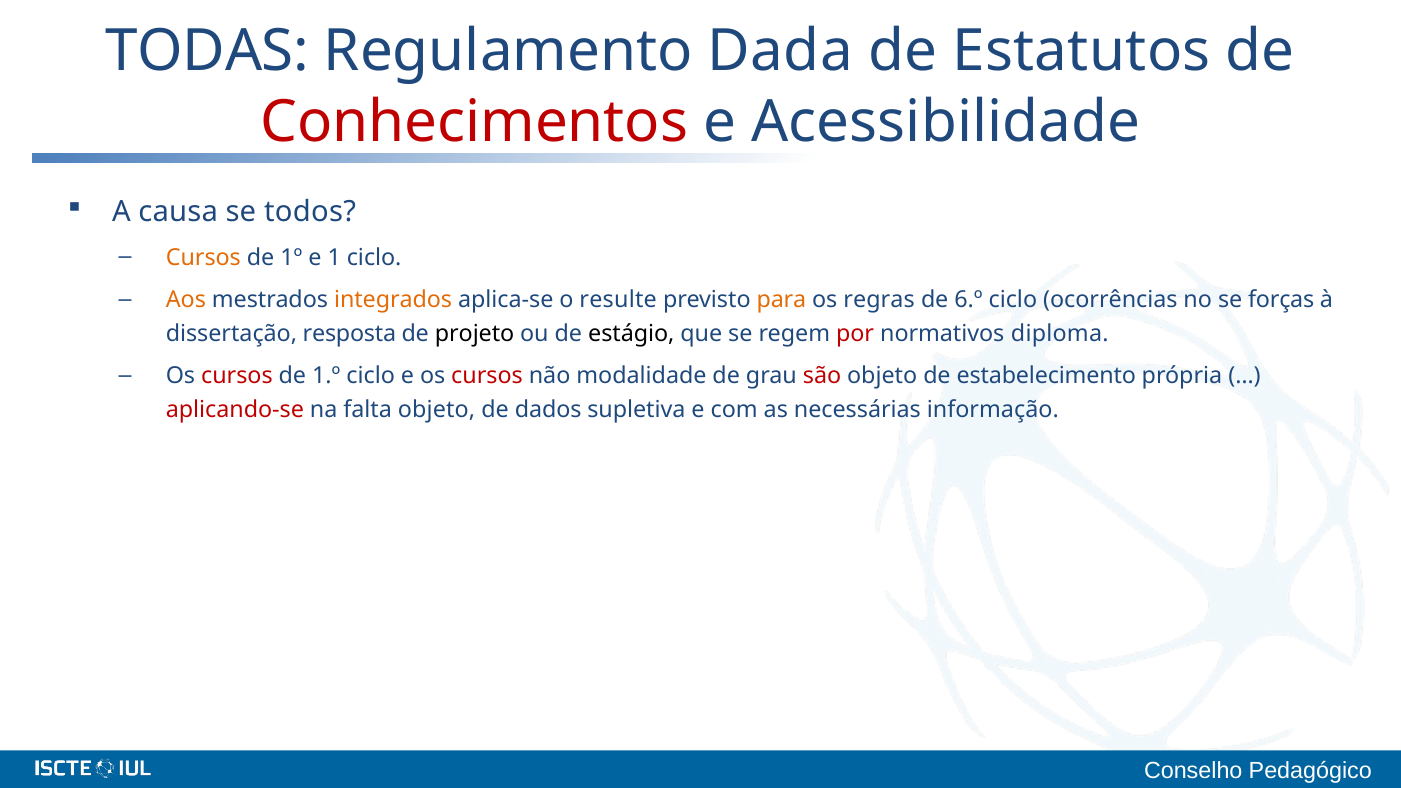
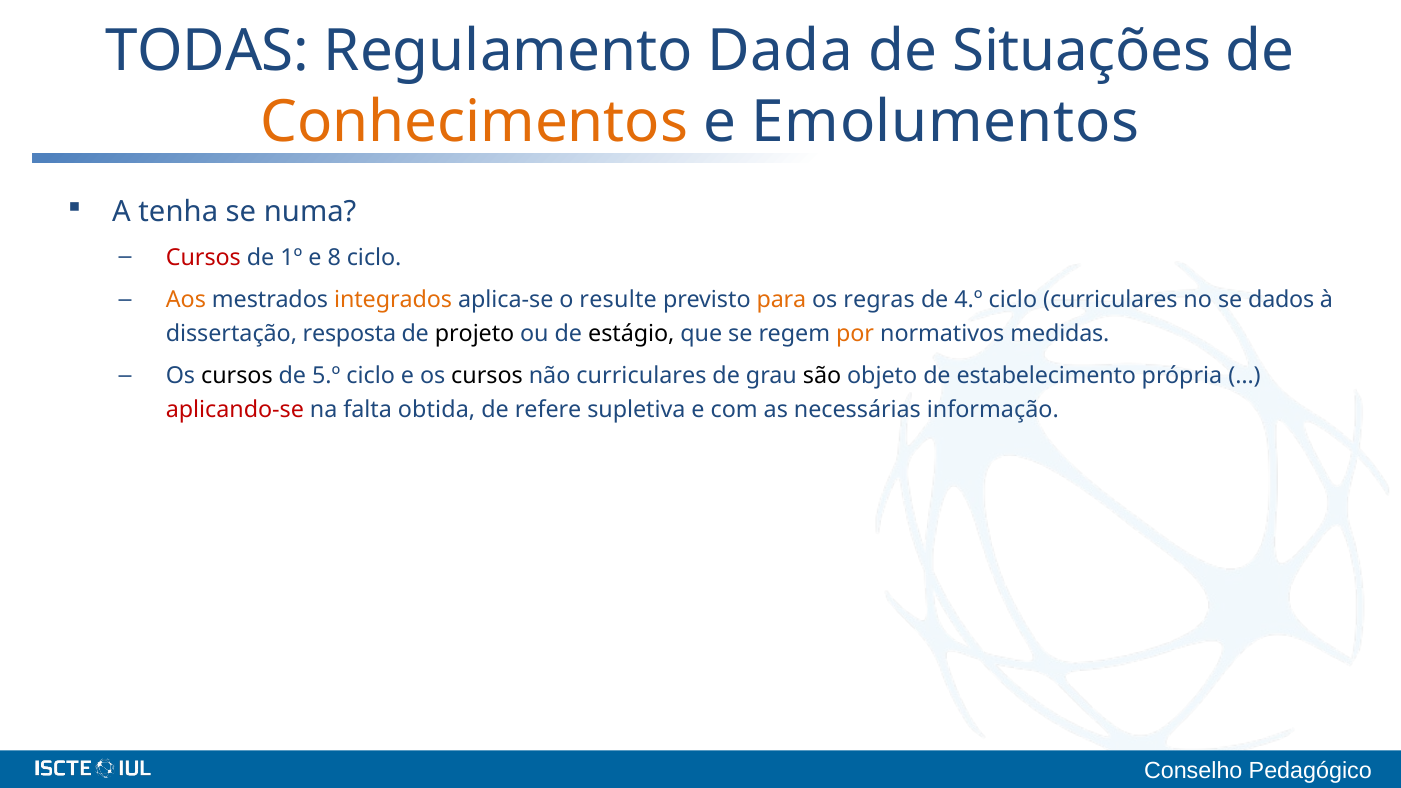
Estatutos: Estatutos -> Situações (1082, 52)
Conhecimentos colour: red -> orange (474, 122)
Acessibilidade: Acessibilidade -> Emolumentos (946, 122)
causa: causa -> tenha (178, 212)
todos: todos -> numa (310, 212)
Cursos colour: orange -> red (203, 258)
1: 1 -> 8 (334, 258)
6.º: 6.º -> 4.º (969, 300)
ciclo ocorrências: ocorrências -> curriculares (1110, 300)
forças: forças -> dados (1281, 300)
por colour: red -> orange (855, 334)
diploma: diploma -> medidas (1060, 334)
cursos colour: red -> black (237, 376)
1.º: 1.º -> 5.º (326, 376)
cursos colour: red -> black (487, 376)
não modalidade: modalidade -> curriculares (641, 376)
são colour: red -> black (822, 376)
falta objeto: objeto -> obtida (437, 409)
dados: dados -> refere (548, 409)
